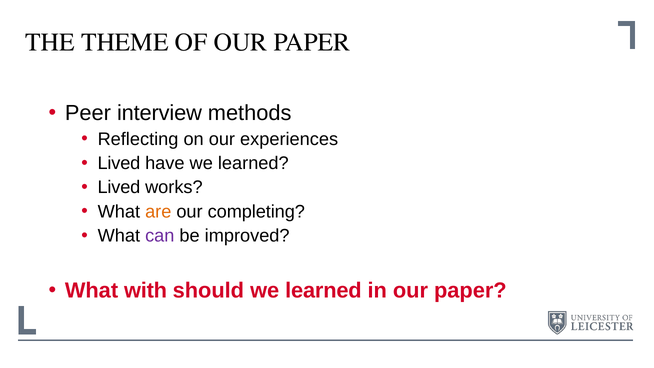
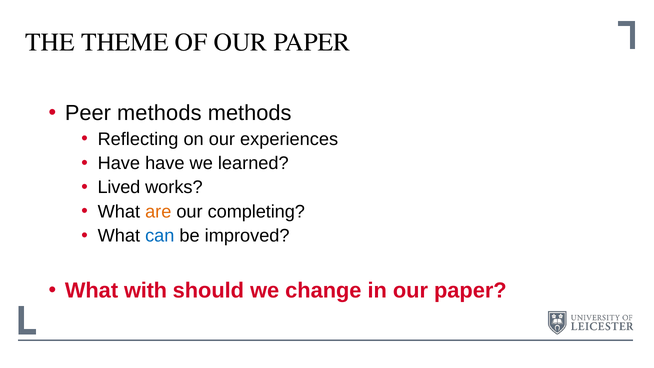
Peer interview: interview -> methods (159, 113)
Lived: Lived -> Have (119, 163)
can colour: purple -> blue (160, 236)
should we learned: learned -> change (323, 290)
